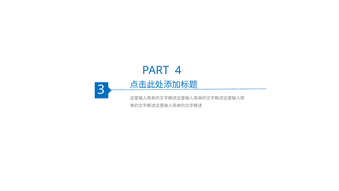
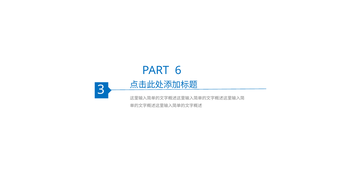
4: 4 -> 6 (178, 70)
